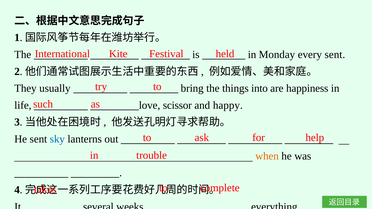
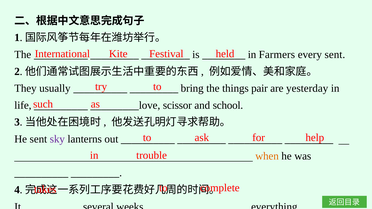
Monday: Monday -> Farmers (277, 55)
into: into -> pair (260, 88)
happiness: happiness -> yesterday (307, 88)
happy: happy -> school (228, 105)
sky colour: blue -> purple (57, 139)
